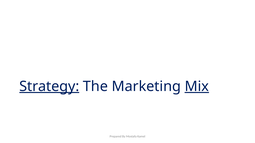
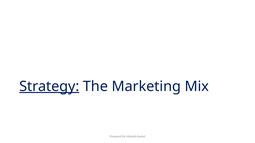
Mix underline: present -> none (197, 87)
